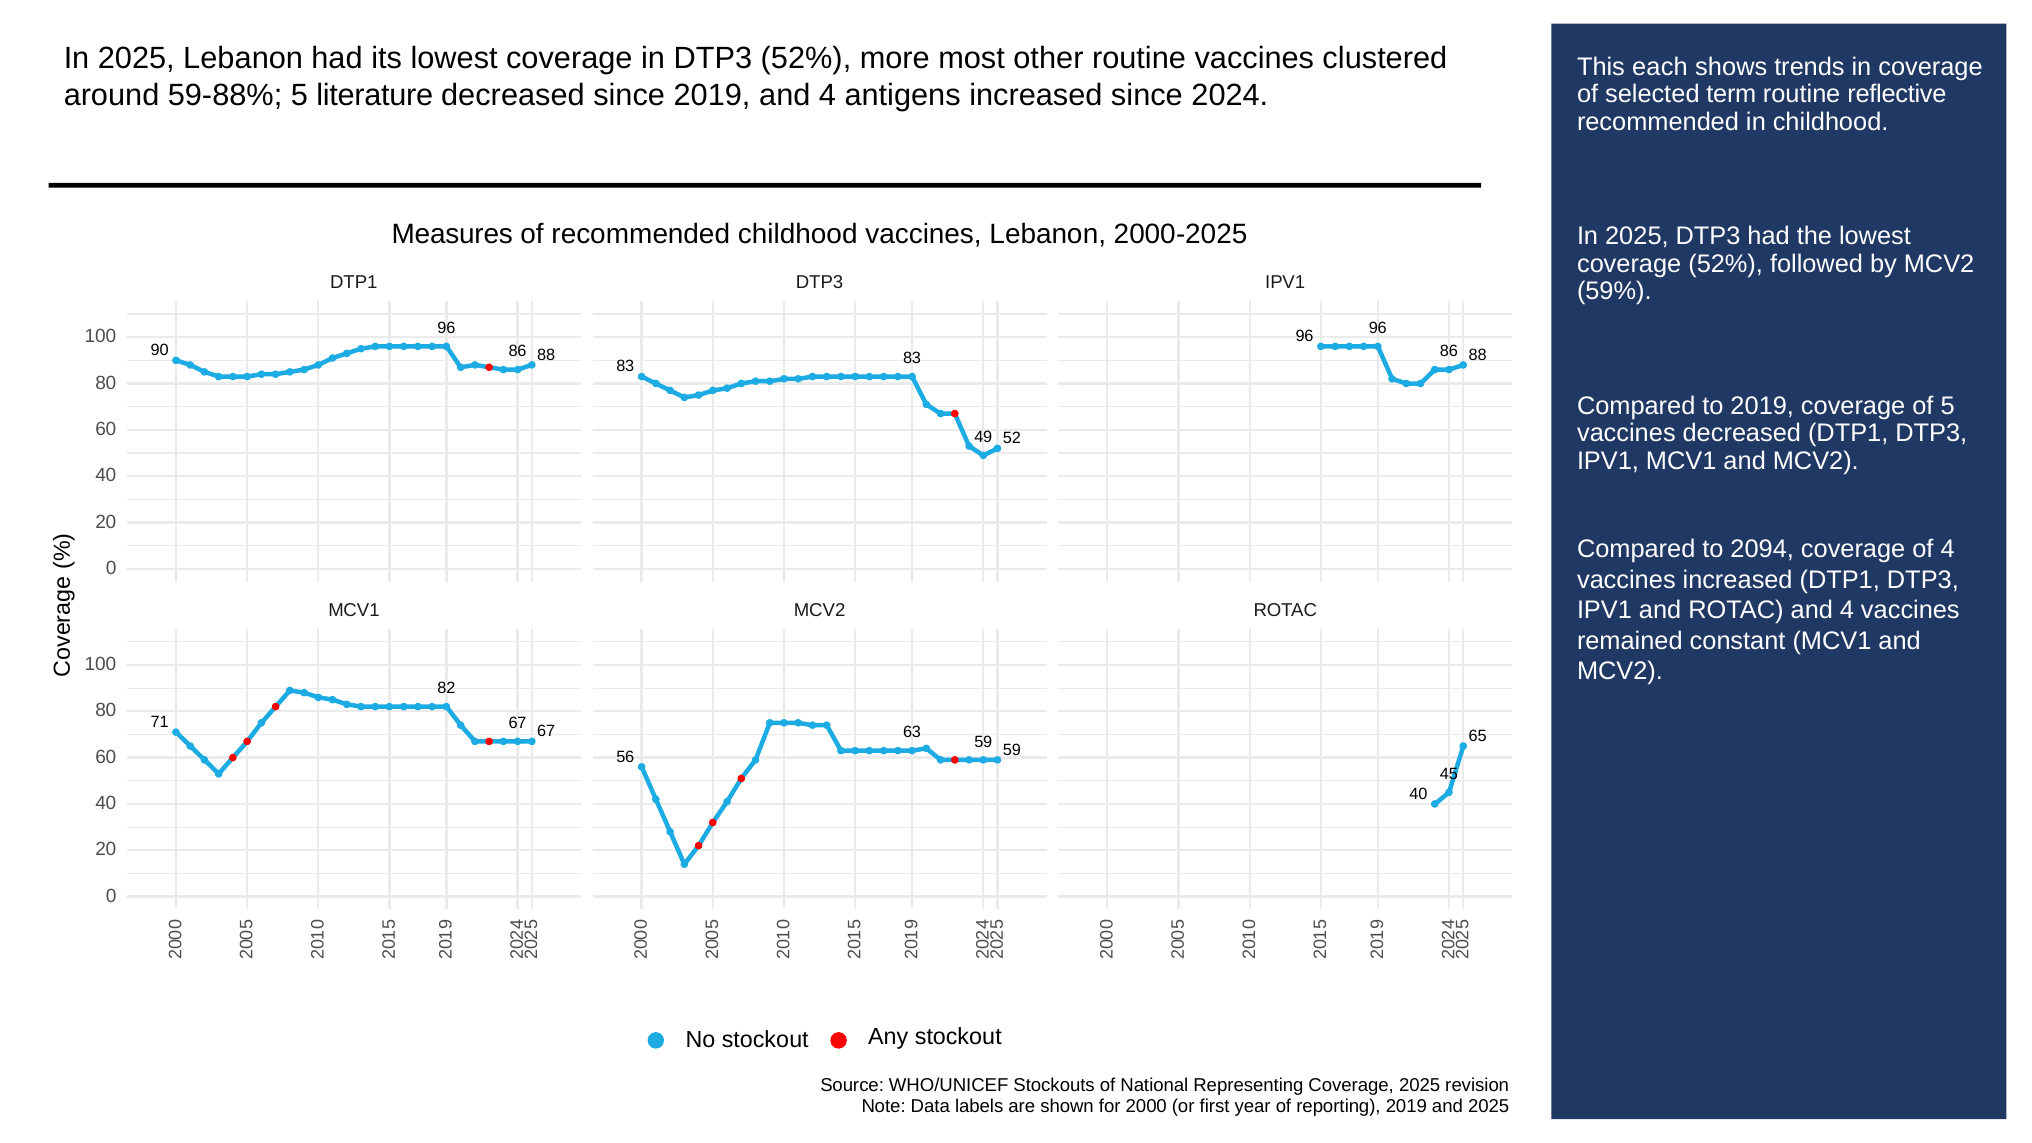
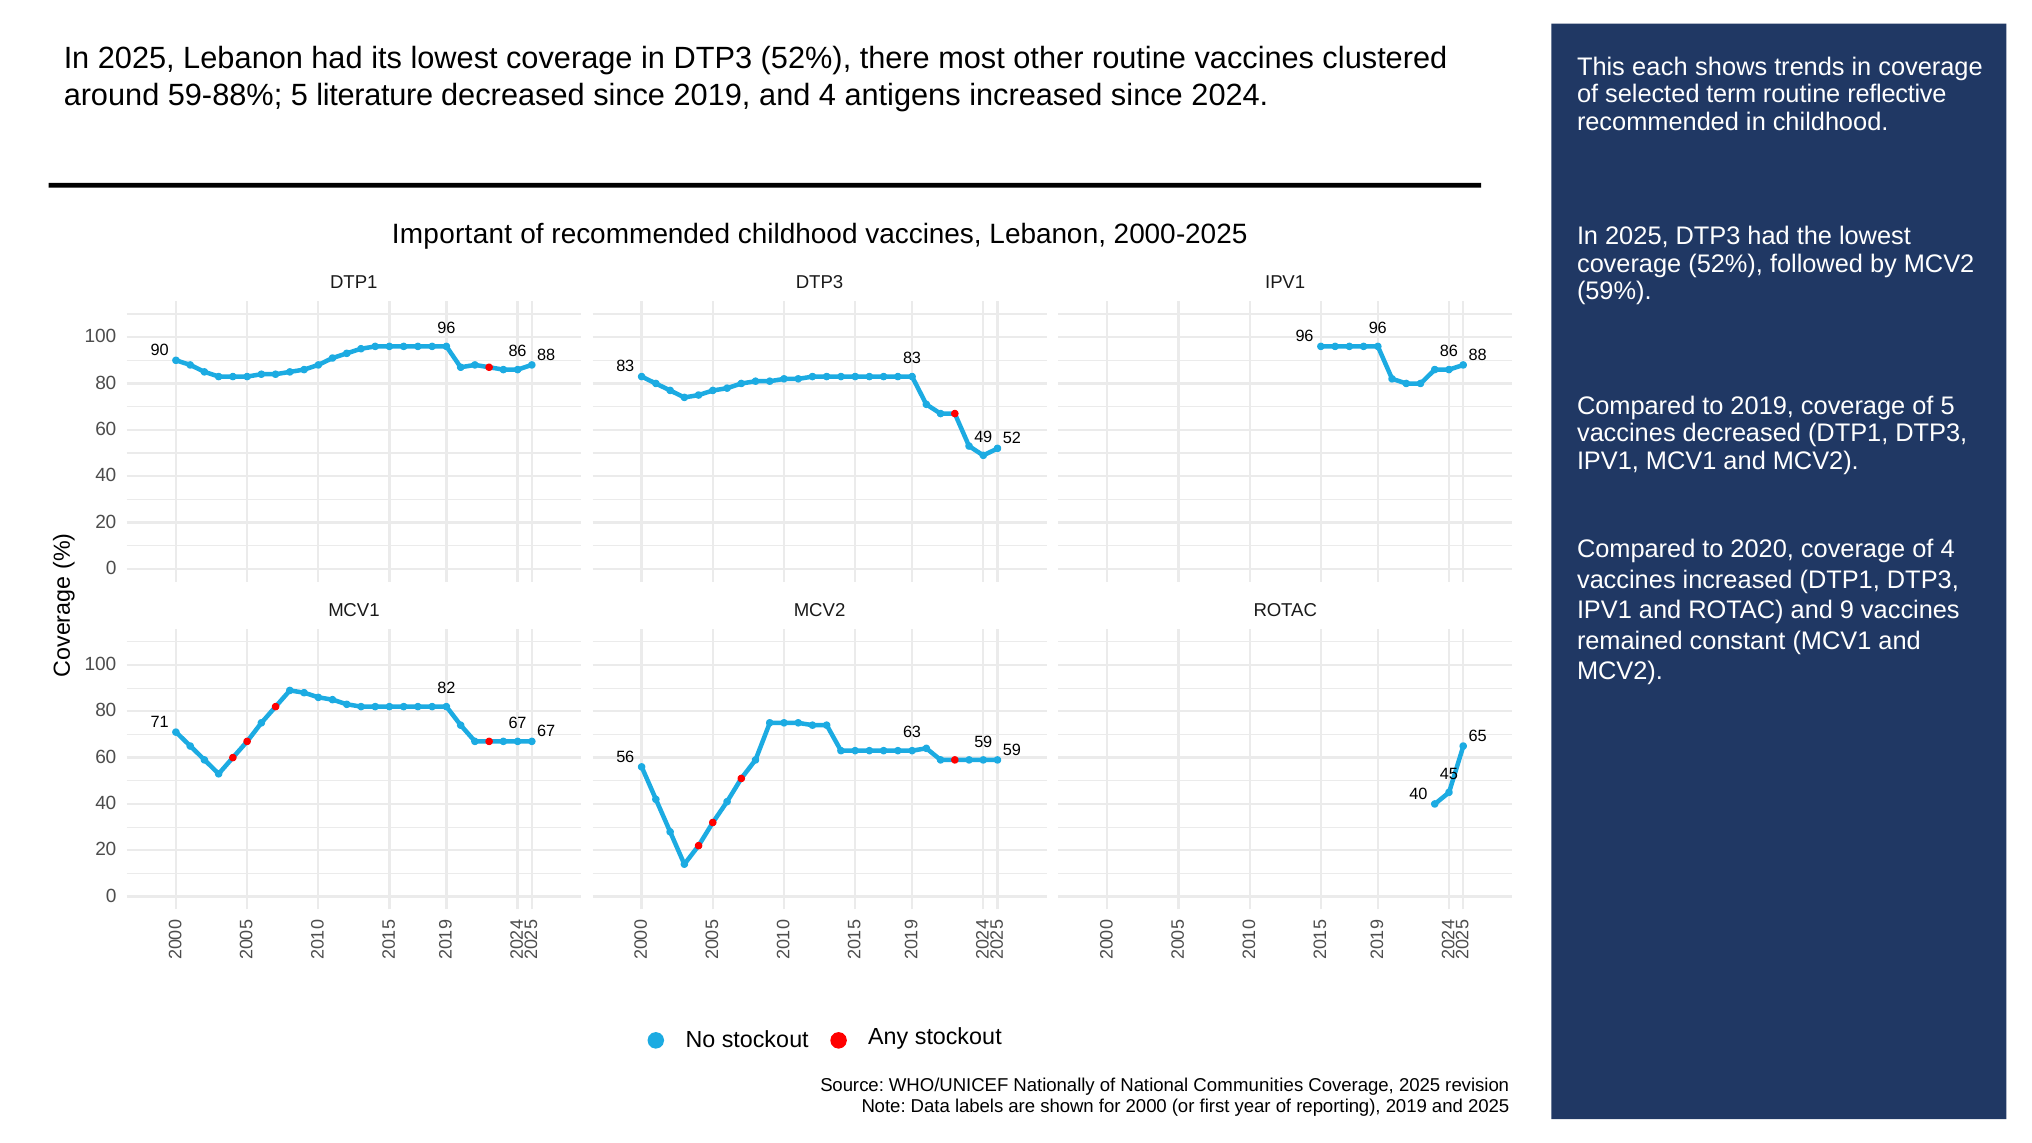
more: more -> there (895, 59)
Measures: Measures -> Important (452, 234)
2094: 2094 -> 2020 (1762, 549)
ROTAC and 4: 4 -> 9 (1847, 610)
Stockouts: Stockouts -> Nationally (1054, 1086)
Representing: Representing -> Communities (1248, 1086)
